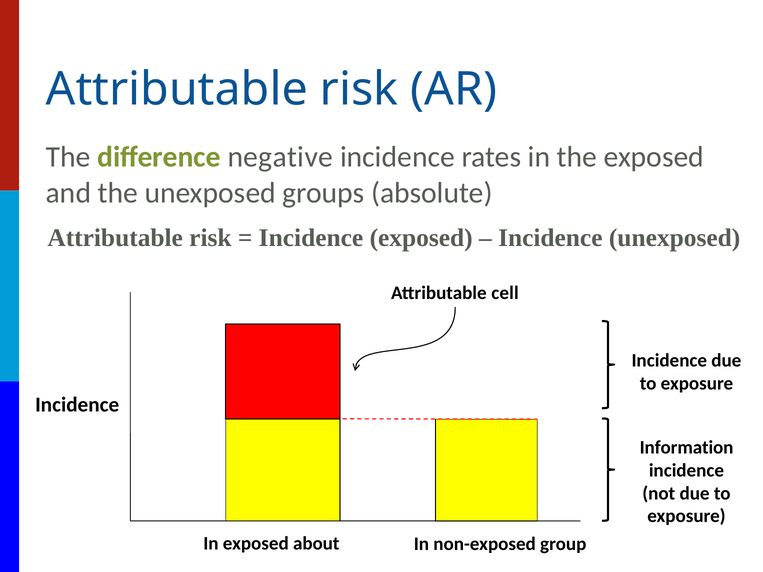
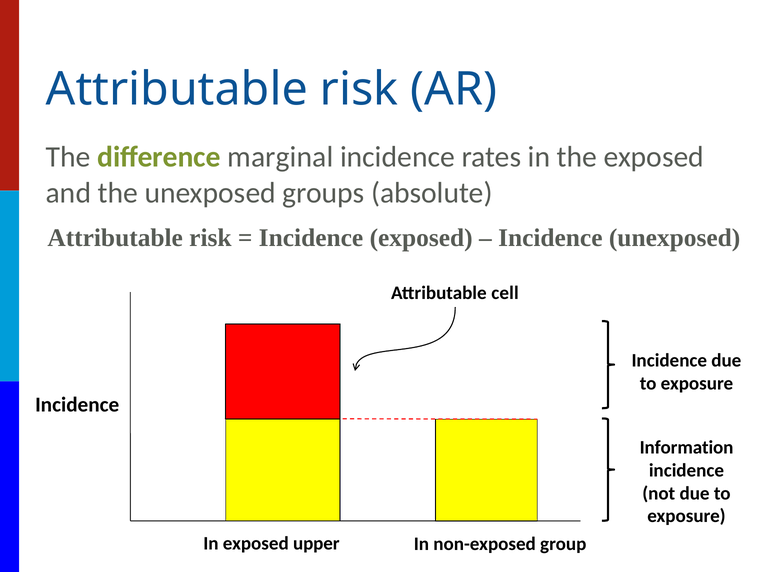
negative: negative -> marginal (280, 157)
about: about -> upper (316, 544)
